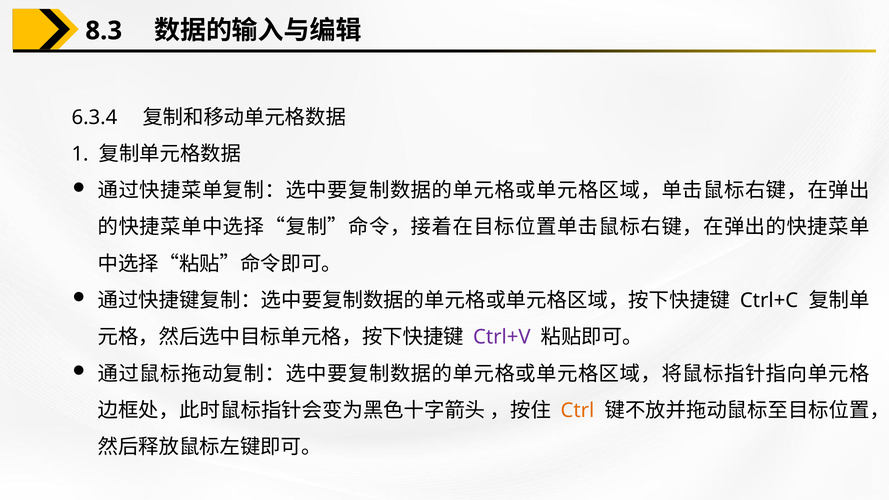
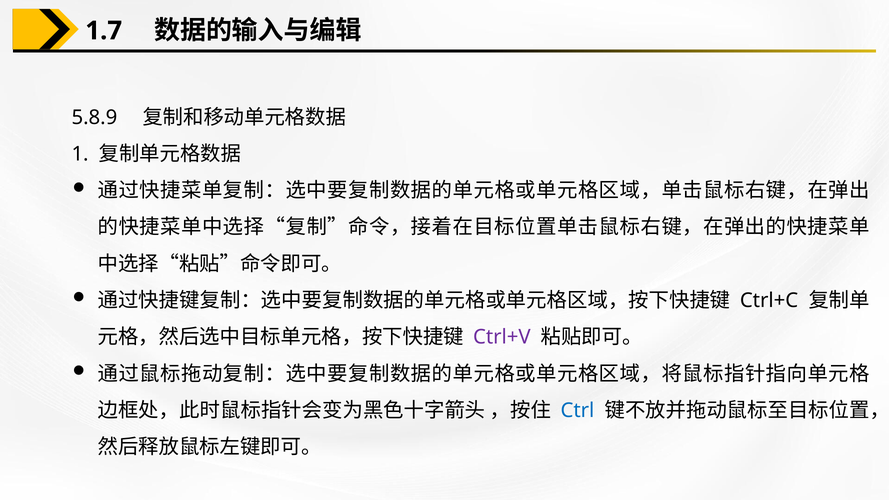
8.3: 8.3 -> 1.7 (104, 31)
6.3.4: 6.3.4 -> 5.8.9 (94, 117)
Ctrl colour: orange -> blue (577, 410)
